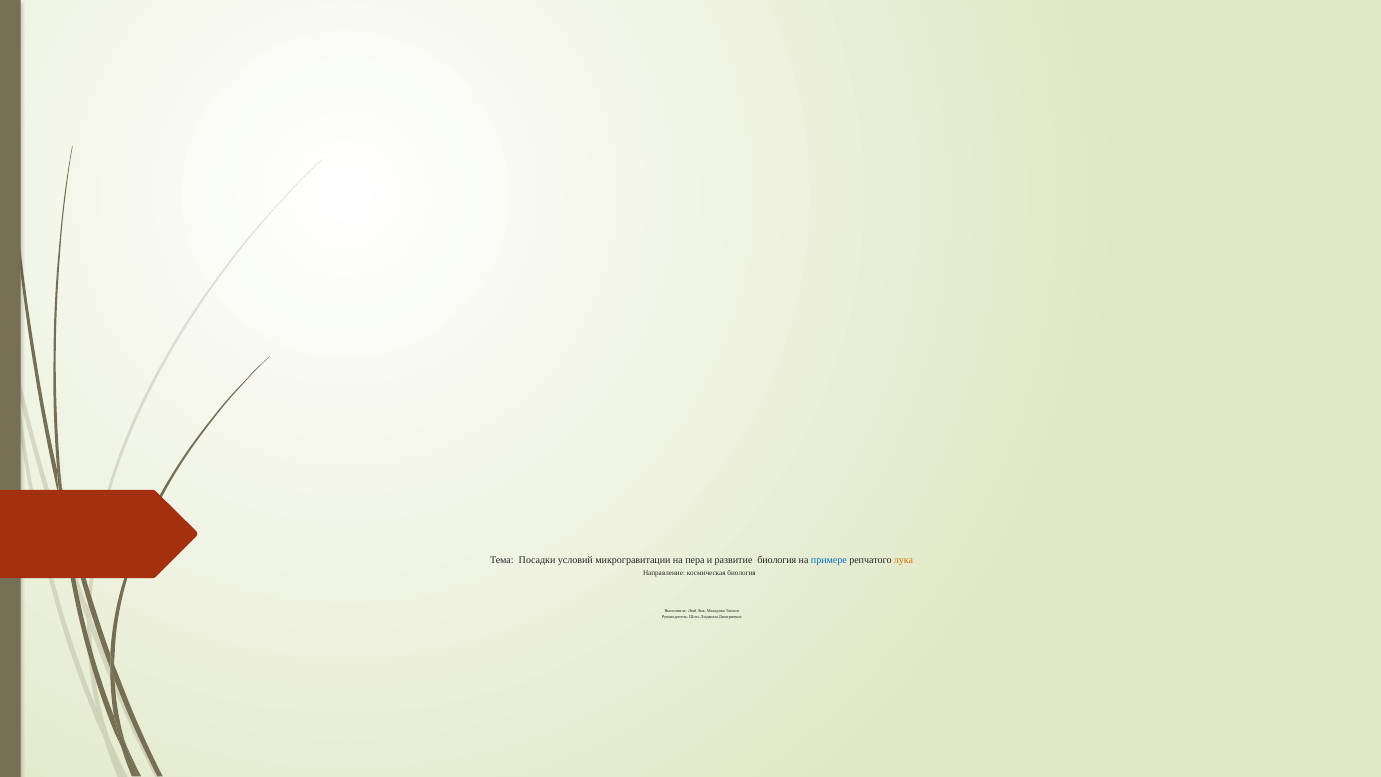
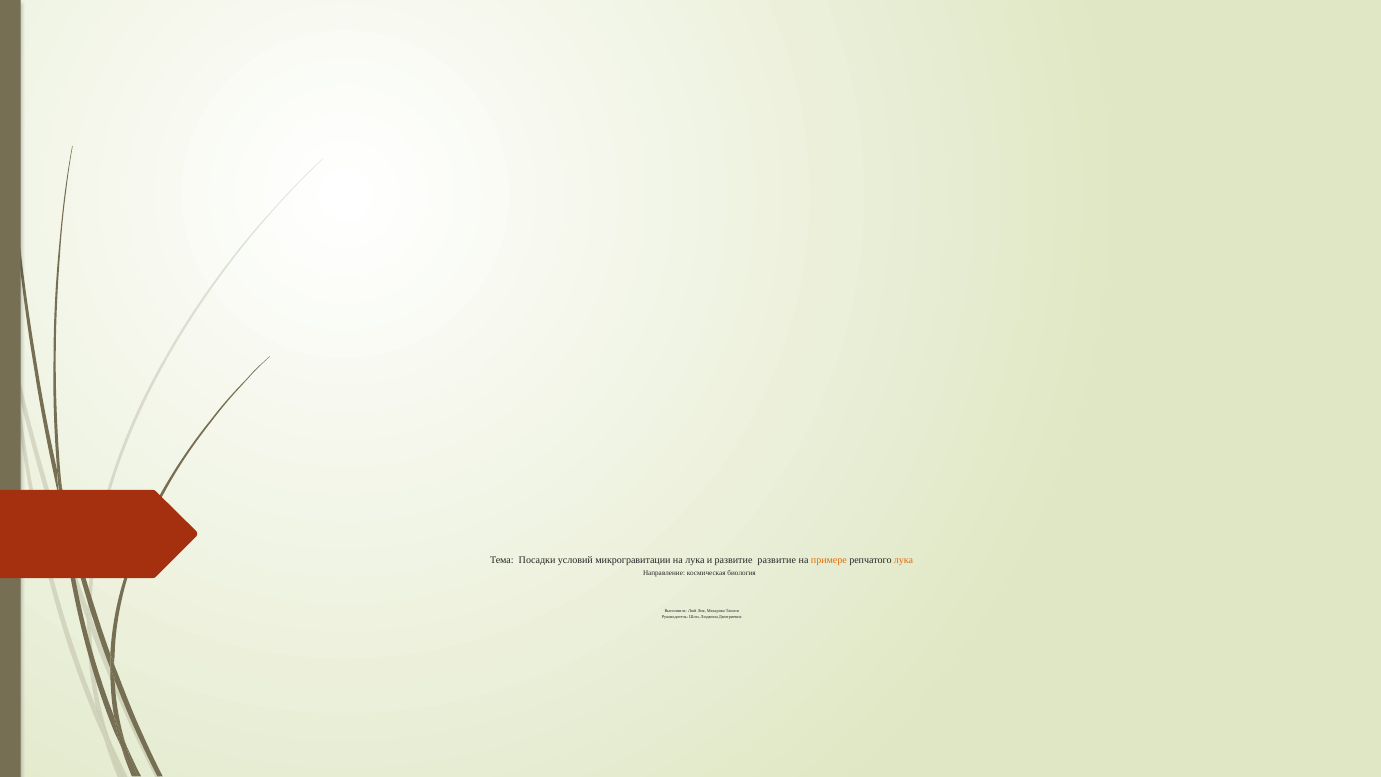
на пера: пера -> лука (695, 560)
развитие биология: биология -> развитие (777, 560)
примере colour: blue -> orange (829, 560)
